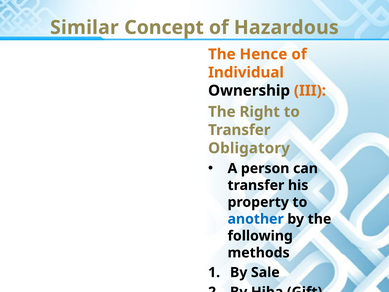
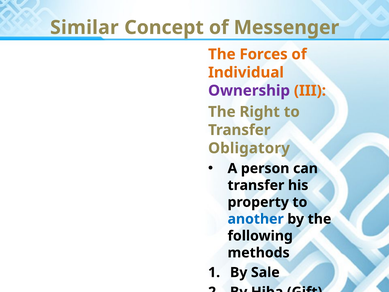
Hazardous: Hazardous -> Messenger (286, 28)
Hence: Hence -> Forces (264, 54)
Ownership colour: black -> purple (249, 91)
